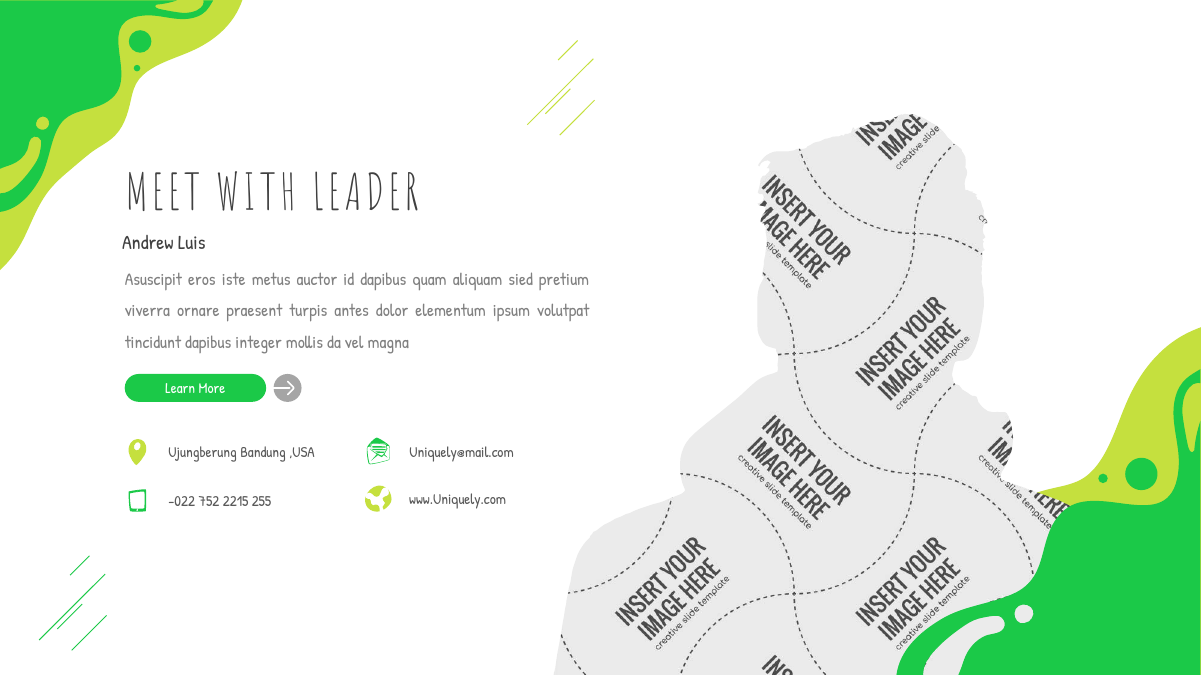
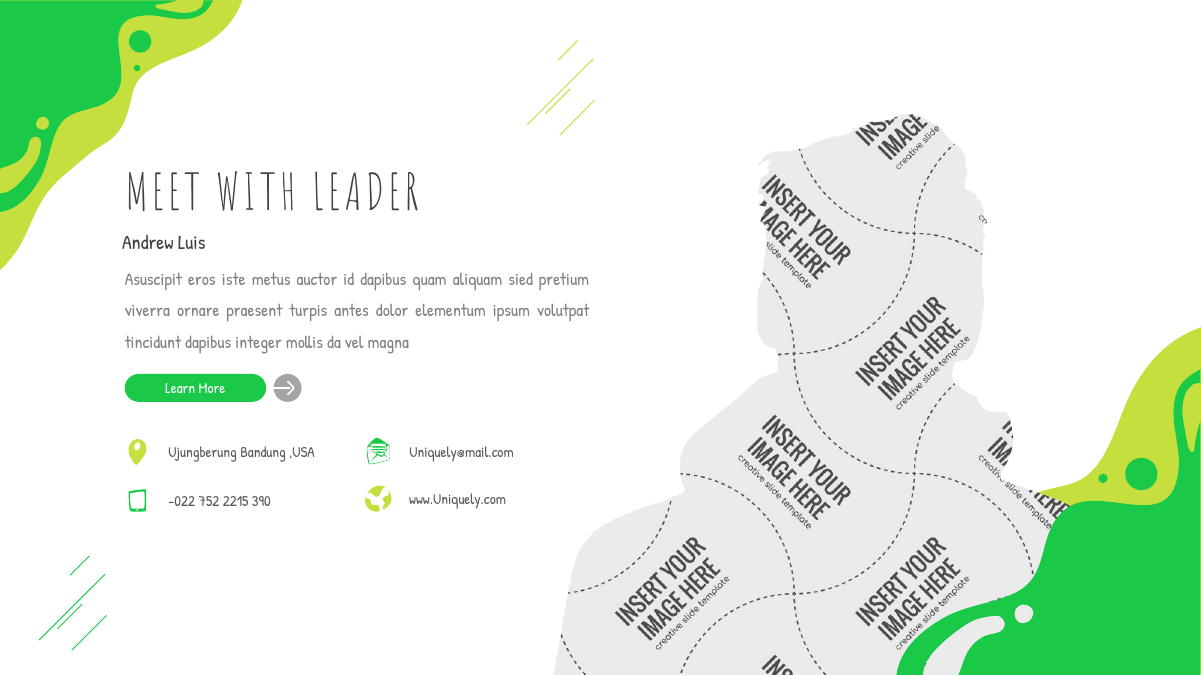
255: 255 -> 390 (261, 502)
